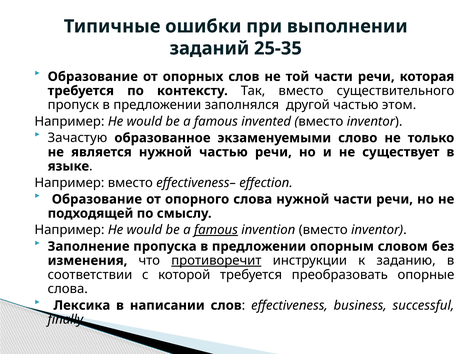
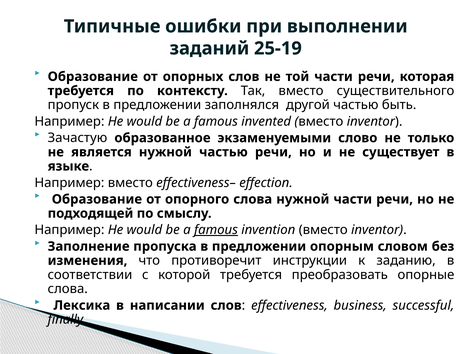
25-35: 25-35 -> 25-19 (278, 48)
этом: этом -> быть (399, 105)
противоречит underline: present -> none (216, 261)
